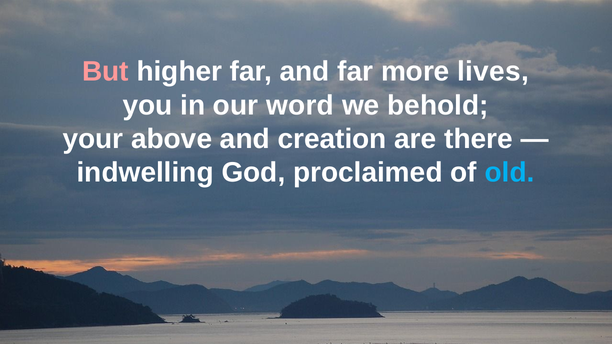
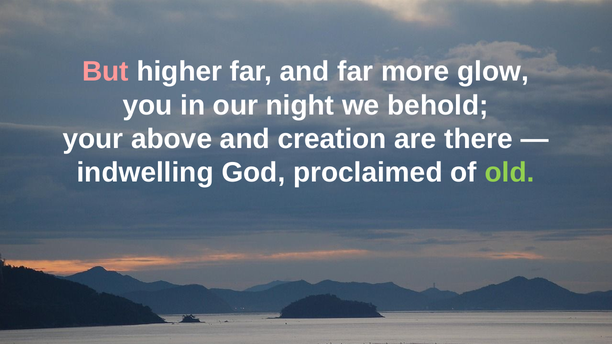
lives: lives -> glow (493, 72)
word: word -> night (300, 105)
old colour: light blue -> light green (510, 173)
